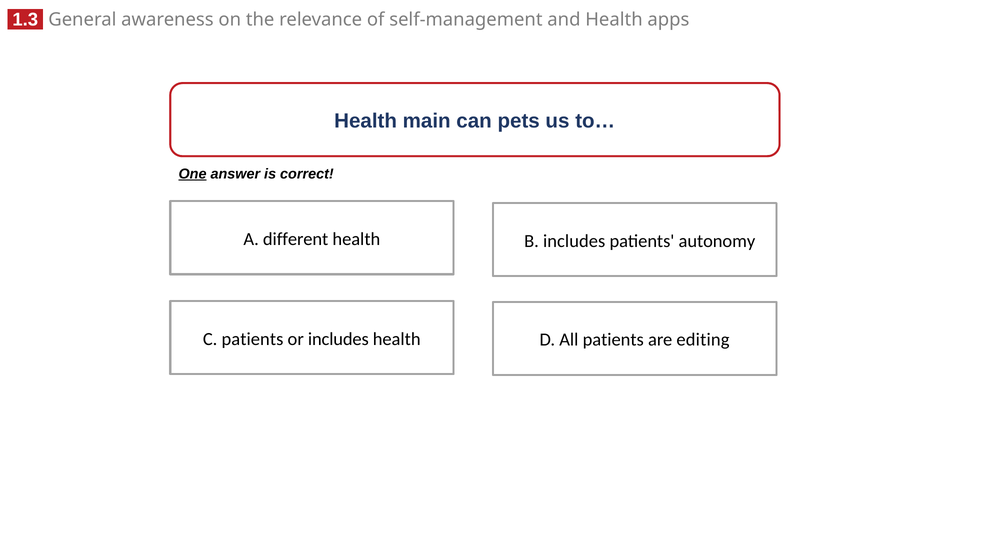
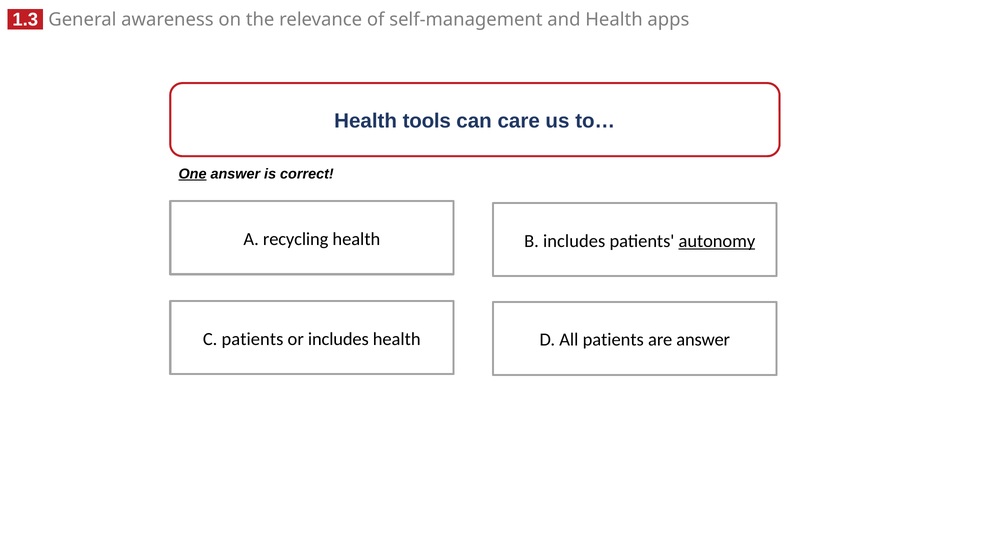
main: main -> tools (427, 121)
pets: pets -> care (519, 121)
different: different -> recycling (296, 239)
autonomy underline: none -> present (717, 241)
are editing: editing -> answer (703, 340)
